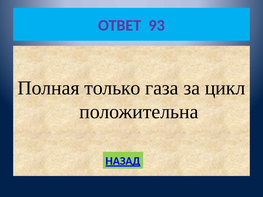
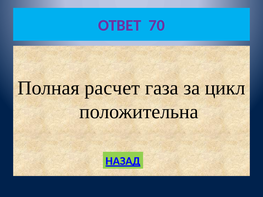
93: 93 -> 70 (157, 25)
только: только -> расчет (112, 88)
